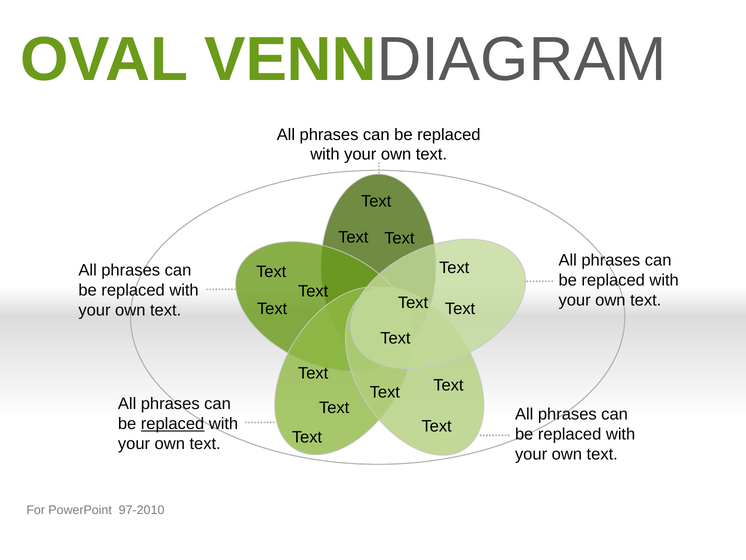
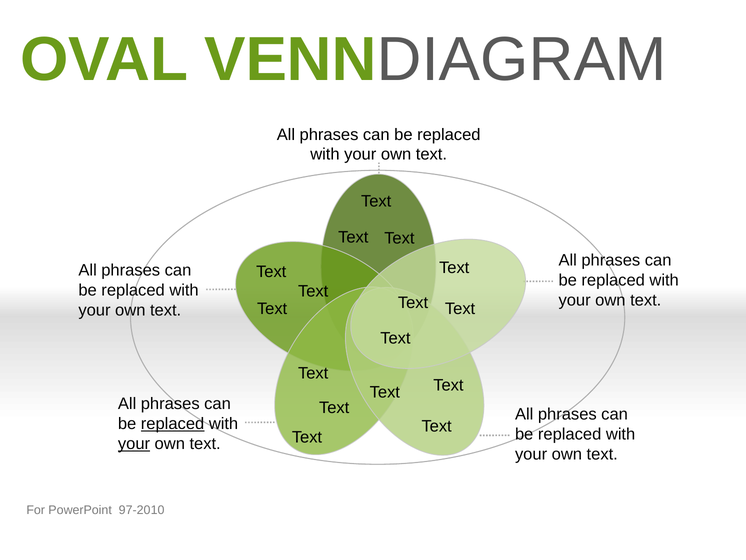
your underline: none -> present (134, 443)
